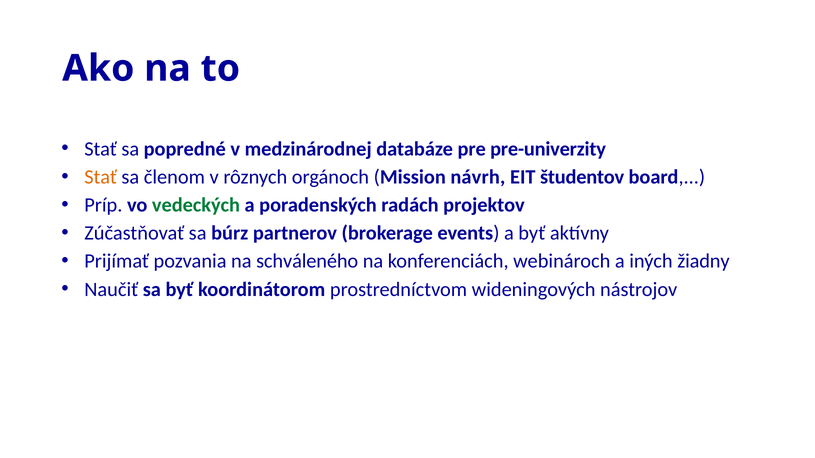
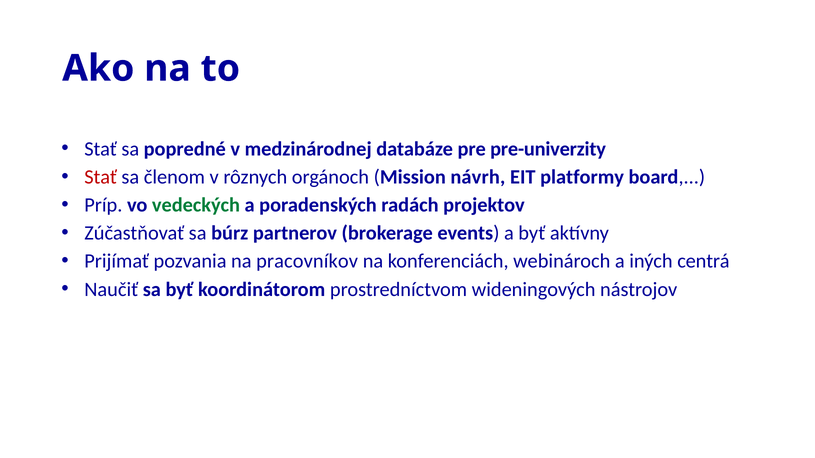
Stať colour: orange -> red (101, 177)
študentov: študentov -> platformy (582, 177)
schváleného: schváleného -> pracovníkov (307, 261)
žiadny: žiadny -> centrá (703, 261)
